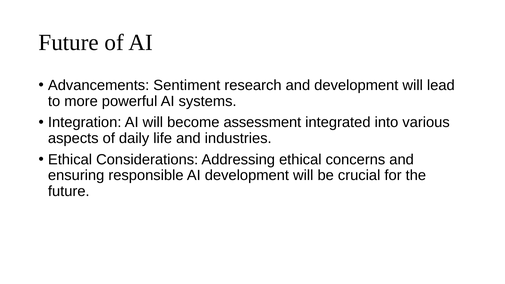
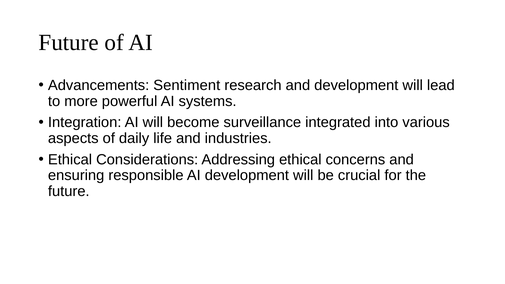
assessment: assessment -> surveillance (262, 122)
